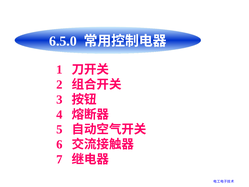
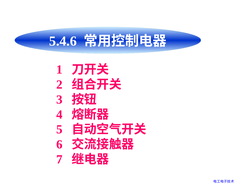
6.5.0: 6.5.0 -> 5.4.6 (63, 41)
